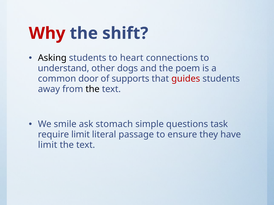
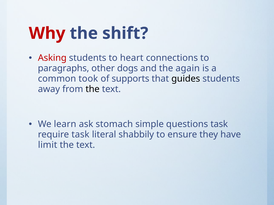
Asking colour: black -> red (52, 58)
understand: understand -> paragraphs (64, 69)
poem: poem -> again (188, 69)
door: door -> took (88, 79)
guides colour: red -> black (186, 79)
smile: smile -> learn (65, 124)
require limit: limit -> task (80, 135)
passage: passage -> shabbily (136, 135)
